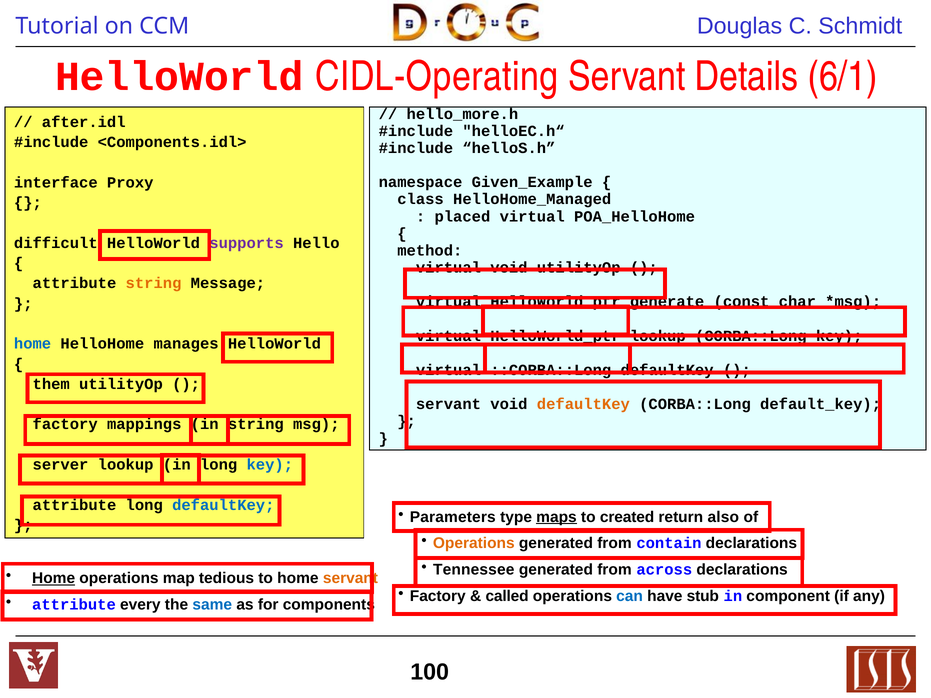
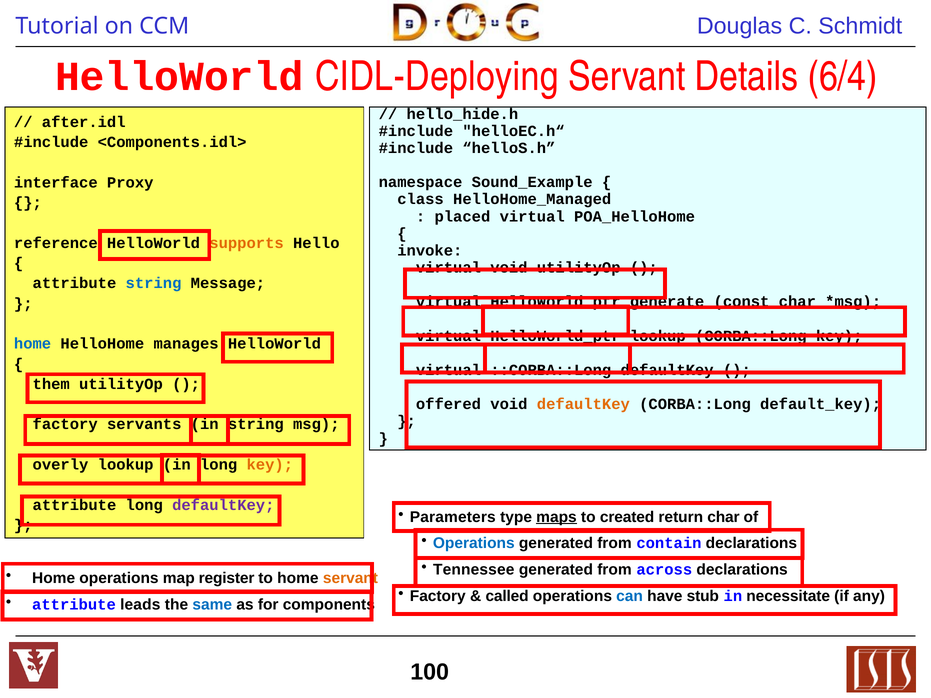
CIDL-Operating: CIDL-Operating -> CIDL-Deploying (437, 77)
6/1: 6/1 -> 6/4 (843, 77)
hello_more.h: hello_more.h -> hello_hide.h (462, 114)
Given_Example: Given_Example -> Sound_Example (532, 182)
difficult: difficult -> reference (56, 243)
supports colour: purple -> orange (247, 243)
method: method -> invoke (430, 251)
string colour: orange -> blue (154, 283)
servant: servant -> offered (448, 404)
mappings: mappings -> servants (144, 424)
server: server -> overly (60, 465)
key colour: blue -> orange (270, 465)
defaultKey colour: blue -> purple (223, 505)
return also: also -> char (723, 517)
Operations colour: orange -> blue (474, 544)
Home underline: present -> none (54, 578)
tedious: tedious -> register (227, 578)
component: component -> necessitate (788, 596)
every: every -> leads (140, 605)
